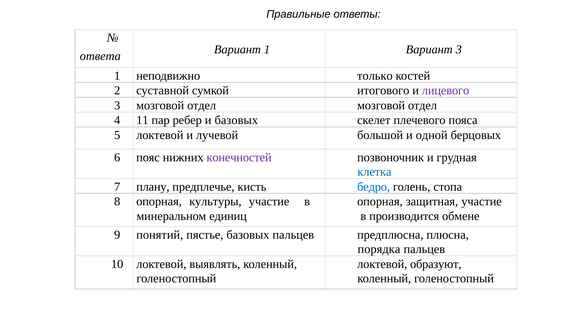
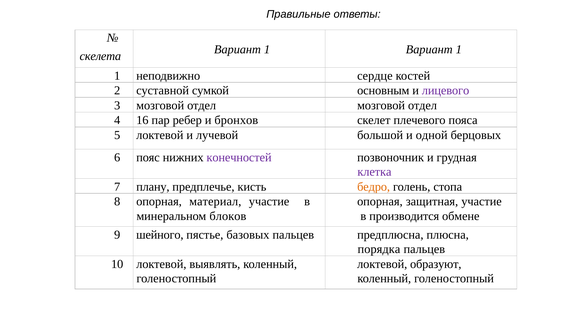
1 Вариант 3: 3 -> 1 (459, 50)
ответа: ответа -> скелета (100, 56)
только: только -> сердце (375, 76)
итогового: итогового -> основным (383, 91)
11: 11 -> 16 (142, 121)
и базовых: базовых -> бронхов (236, 121)
клетка colour: blue -> purple (374, 172)
бедро colour: blue -> orange (374, 187)
культуры: культуры -> материал (215, 202)
единиц: единиц -> блоков (228, 216)
понятий: понятий -> шейного (160, 235)
